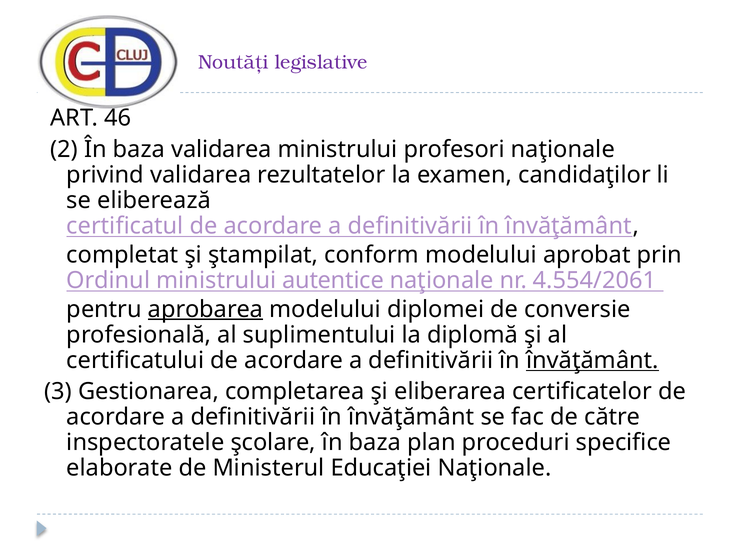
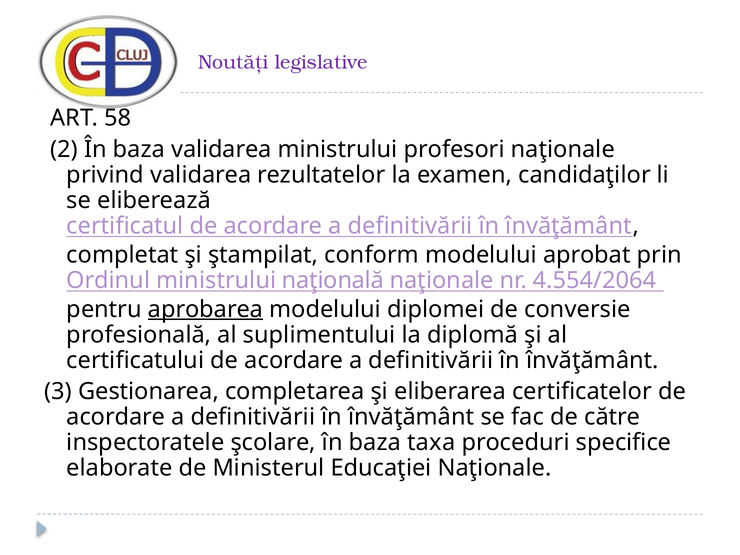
46: 46 -> 58 (118, 118)
autentice: autentice -> naţională (333, 280)
4.554/2061: 4.554/2061 -> 4.554/2064 (595, 280)
învăţământ underline: present -> none (592, 360)
plan: plan -> taxa (431, 442)
